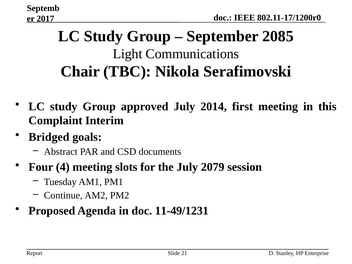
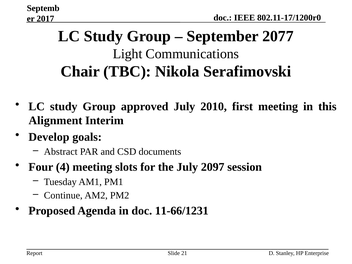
2085: 2085 -> 2077 (278, 36)
2014: 2014 -> 2010 (214, 106)
Complaint: Complaint -> Alignment (55, 121)
Bridged: Bridged -> Develop (49, 137)
2079: 2079 -> 2097 (213, 167)
11-49/1231: 11-49/1231 -> 11-66/1231 (182, 211)
